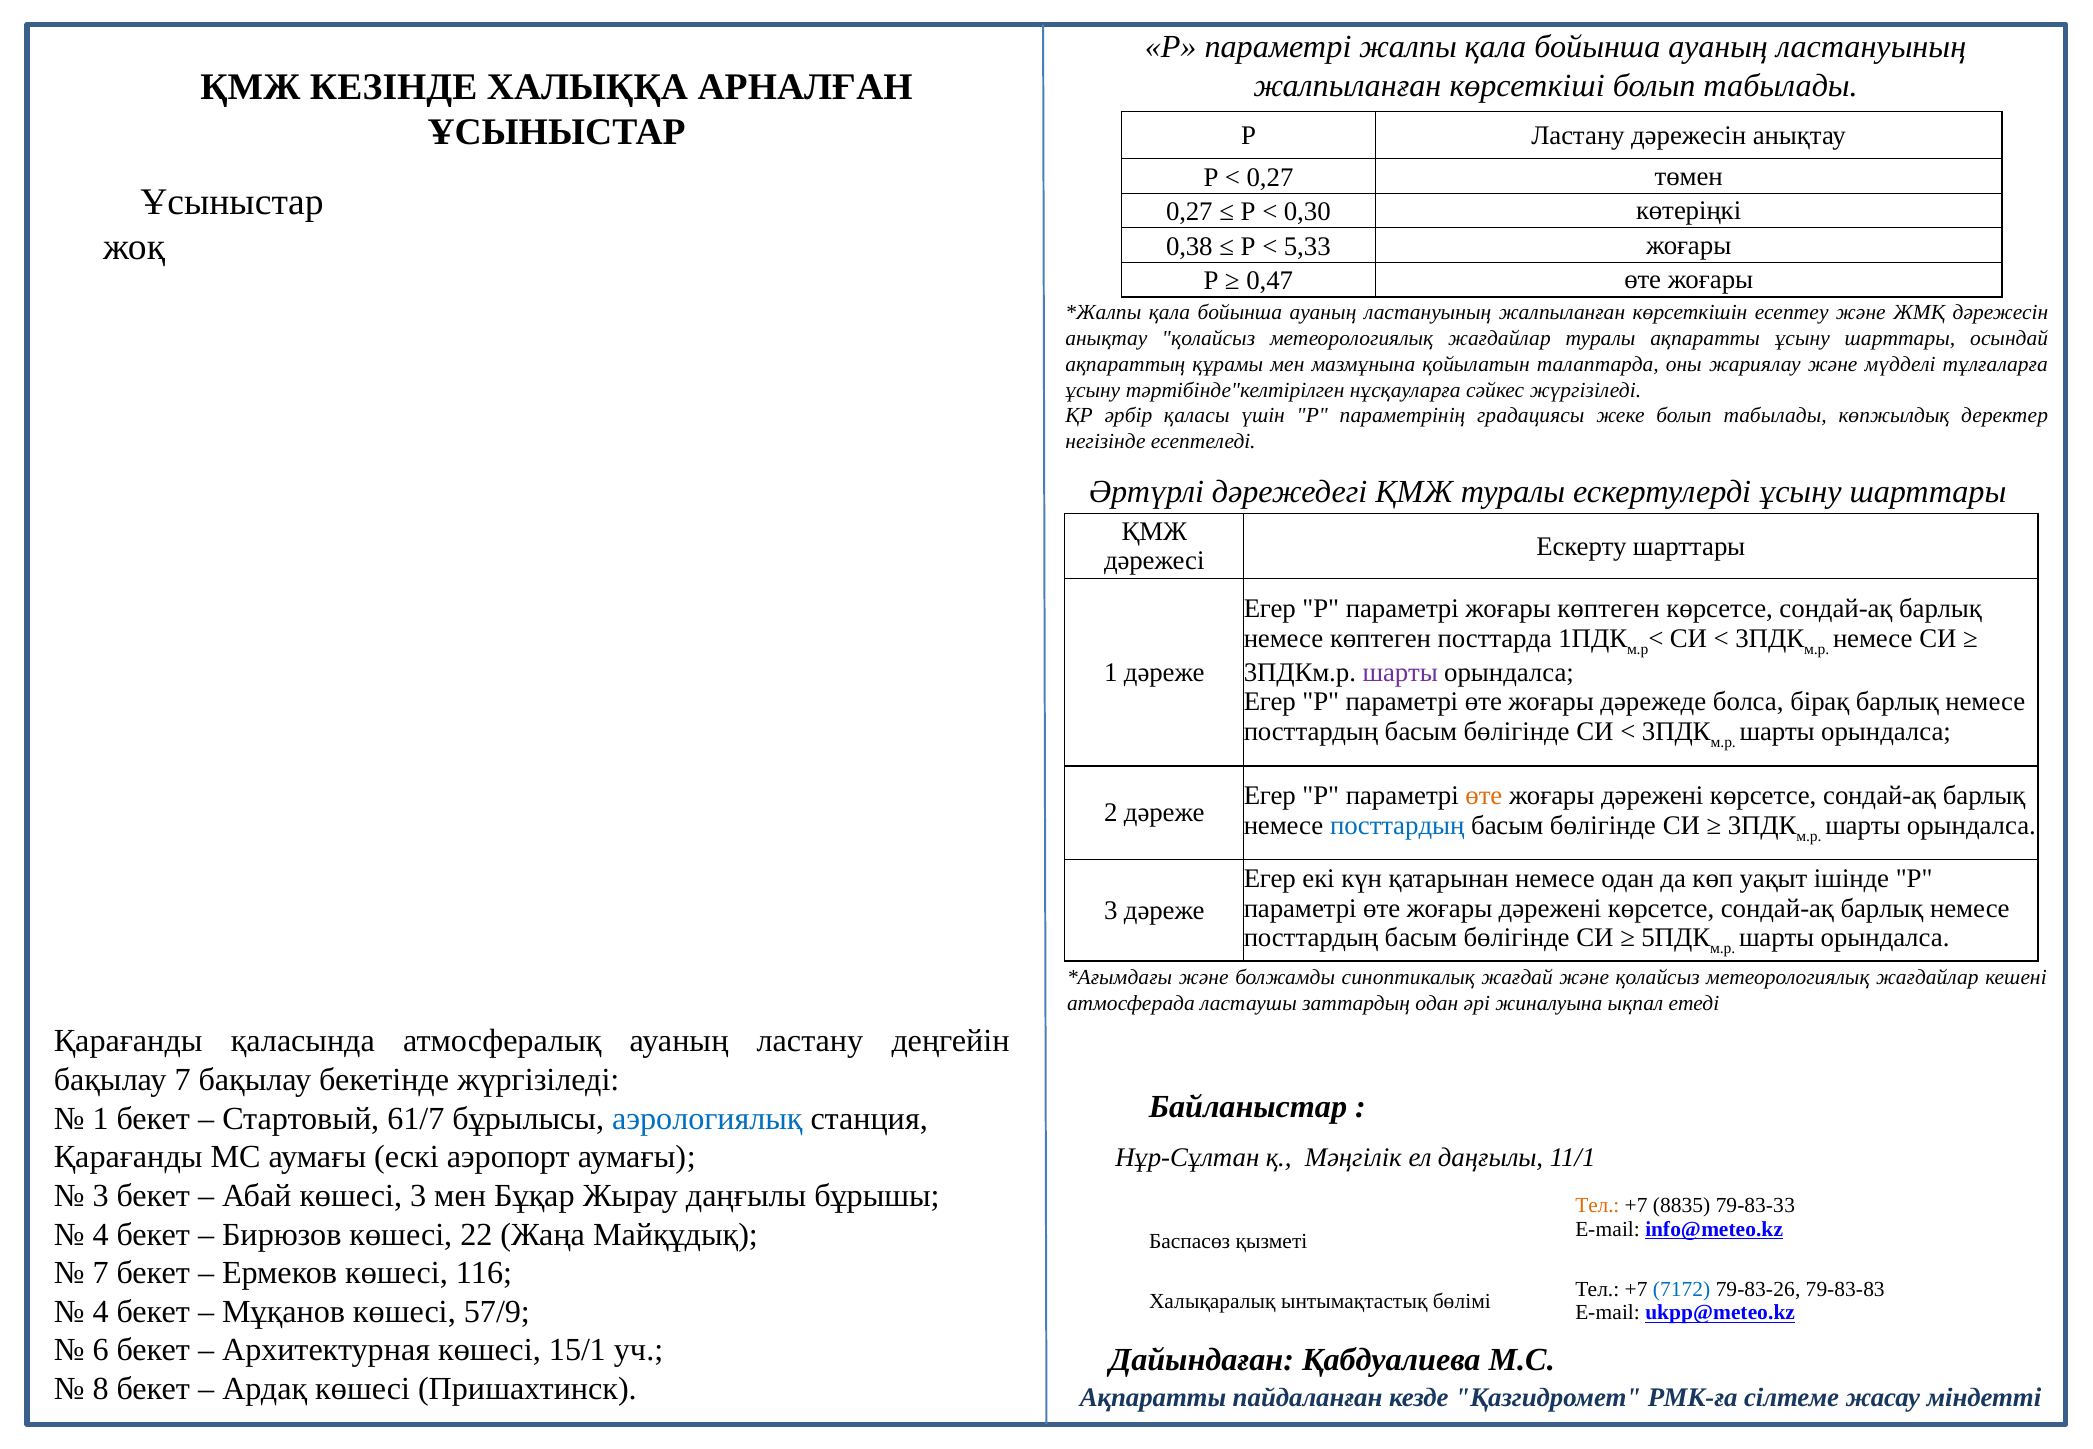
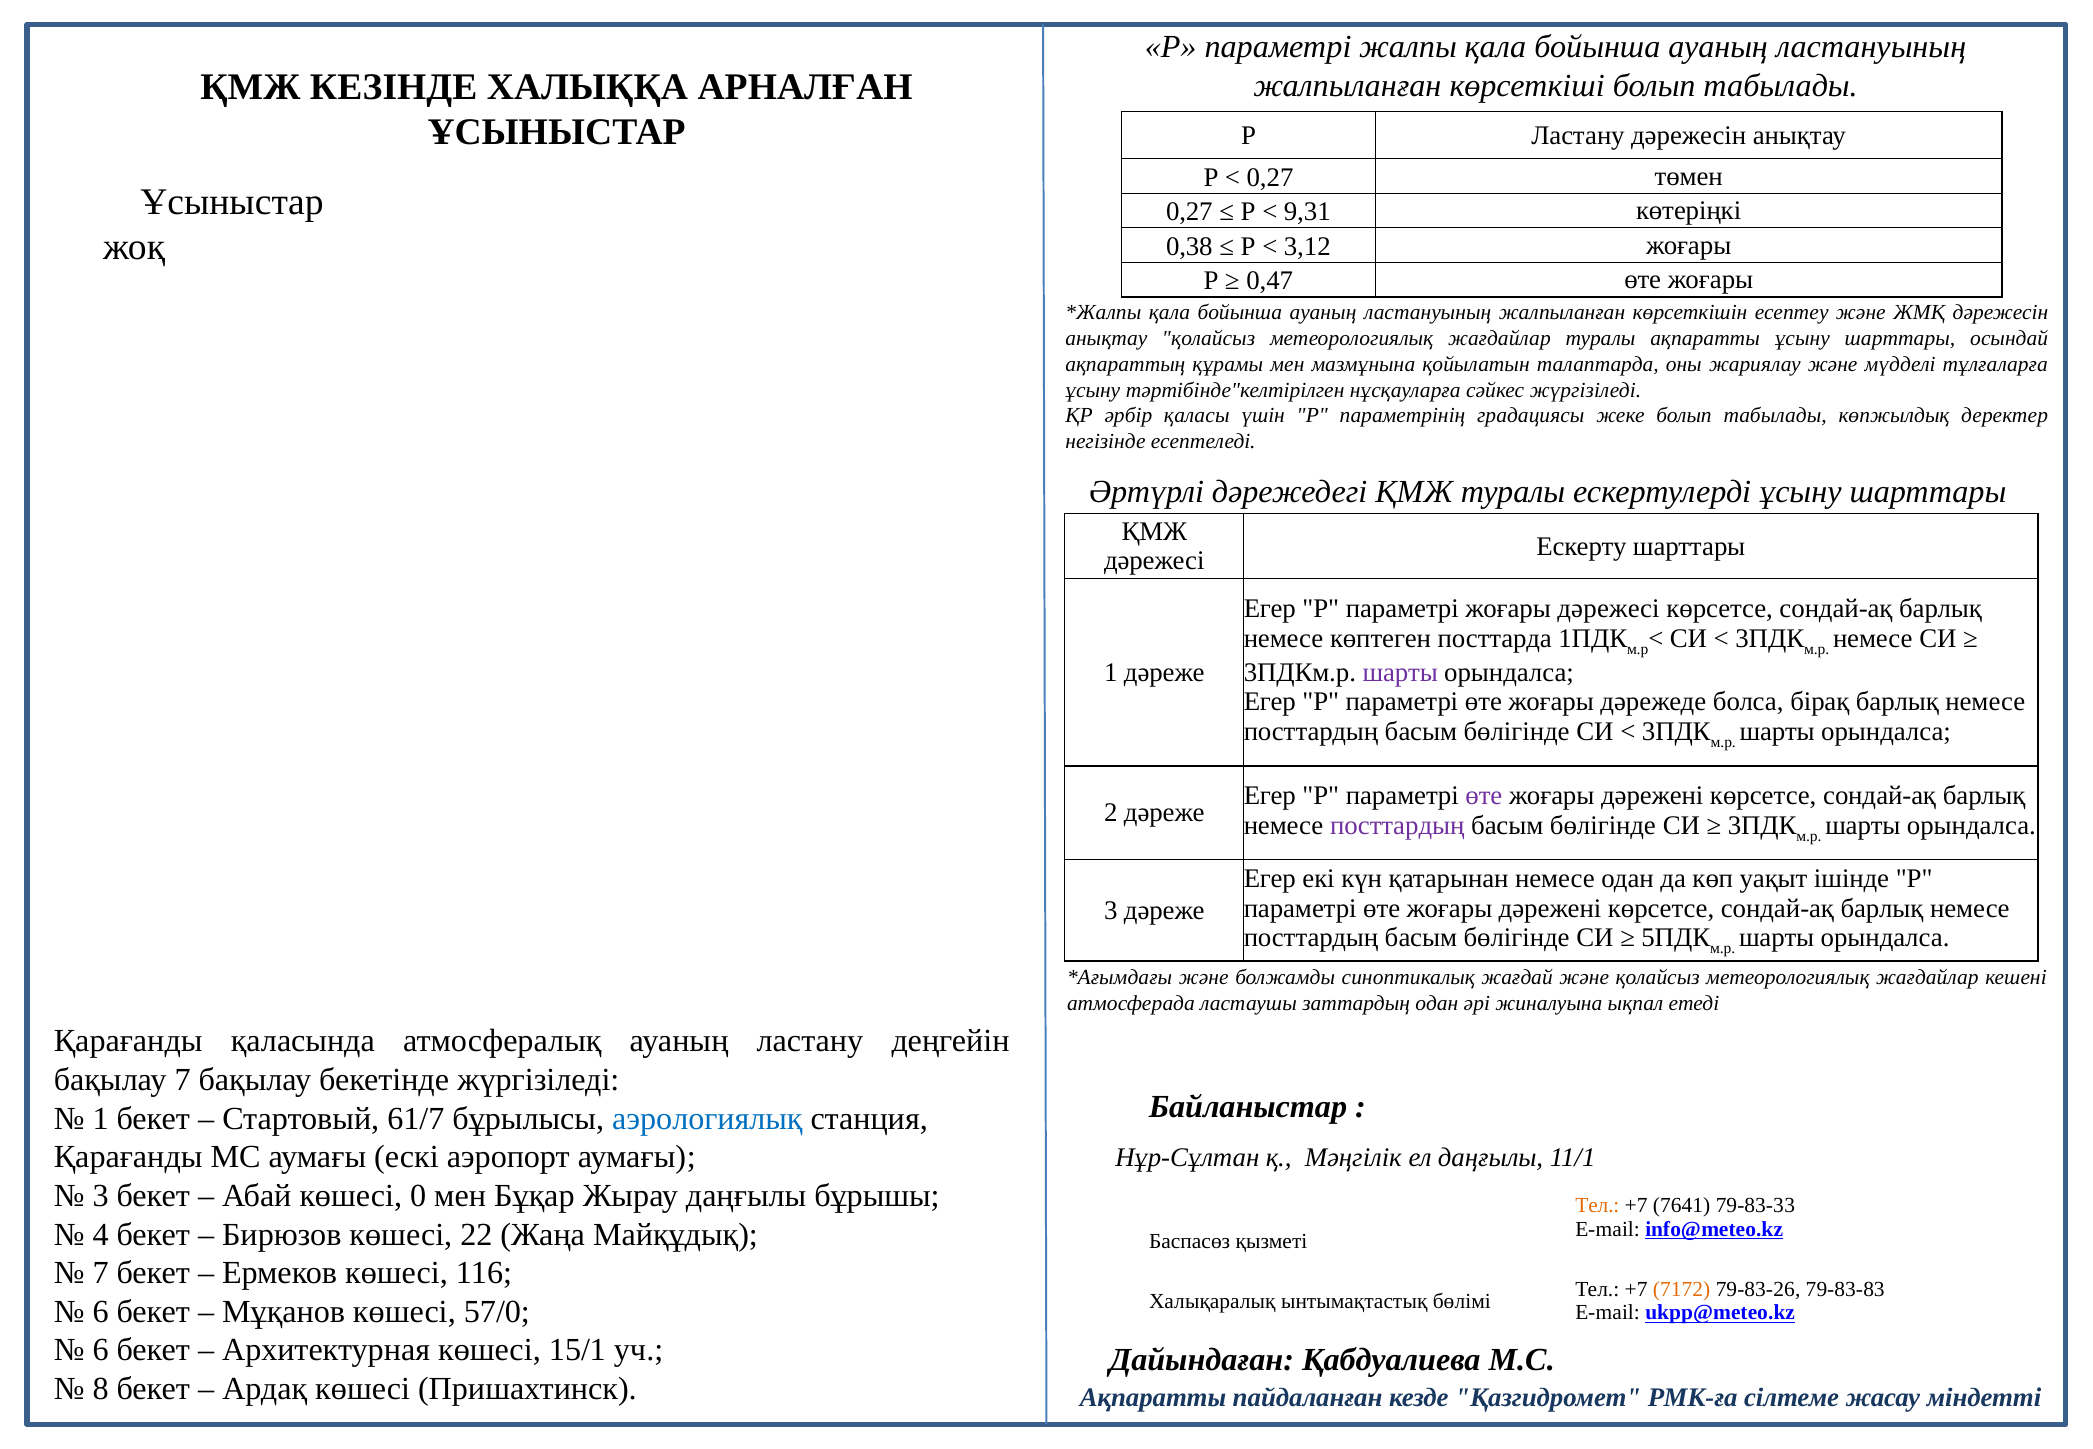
0,30: 0,30 -> 9,31 (1307, 212)
5,33: 5,33 -> 3,12 (1307, 246)
жоғары көптеген: көптеген -> дәрежесі (1608, 609)
өте colour: orange -> purple (1484, 796)
посттардың colour: blue -> purple (1397, 826)
көшесі 3: 3 -> 0 (418, 1196)
8835: 8835 -> 7641 (1682, 1205)
7172 colour: blue -> orange (1682, 1289)
4: 4 -> 6 (101, 1312)
57/9: 57/9 -> 57/0 (497, 1312)
